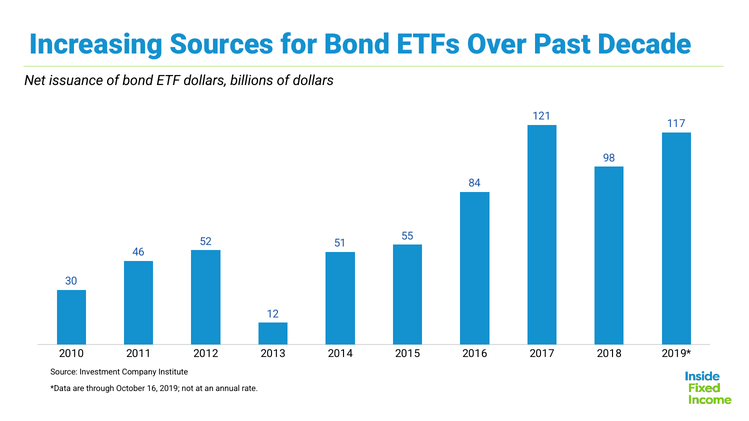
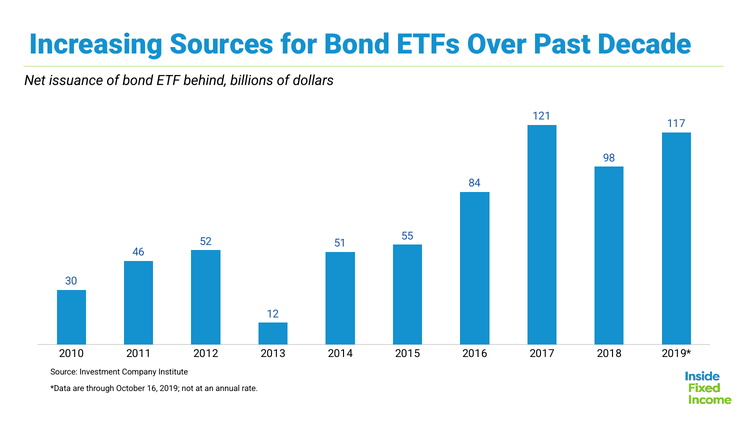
ETF dollars: dollars -> behind (205, 81)
